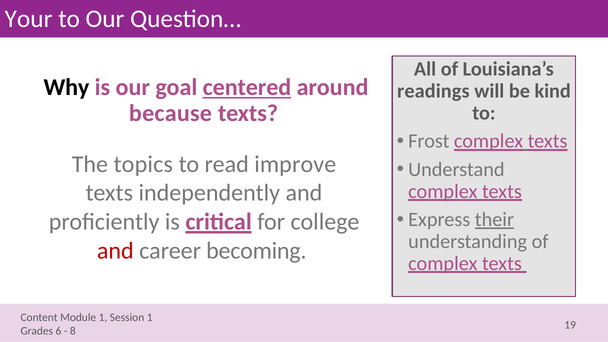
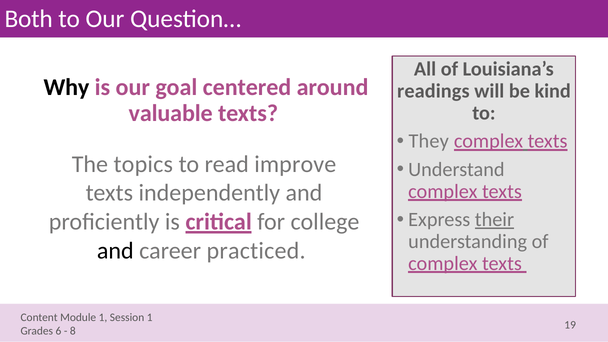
Your: Your -> Both (29, 19)
centered underline: present -> none (247, 87)
because: because -> valuable (171, 113)
Frost: Frost -> They (429, 141)
and colour: red -> black (115, 251)
becoming: becoming -> practiced (256, 251)
